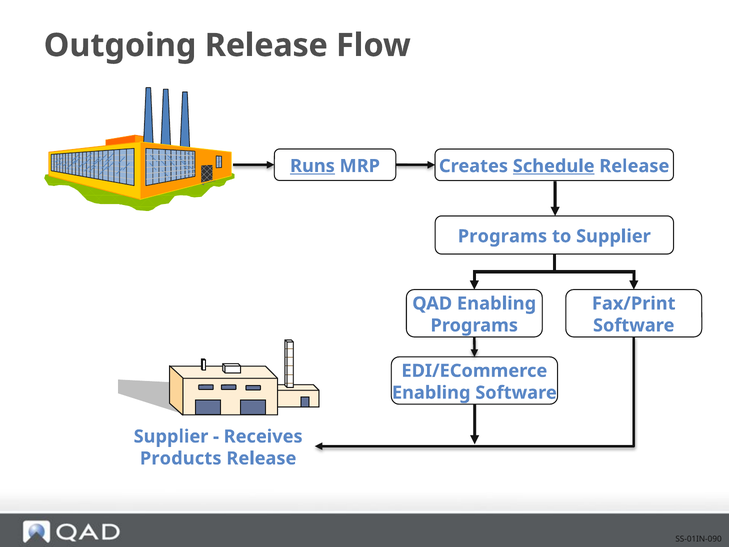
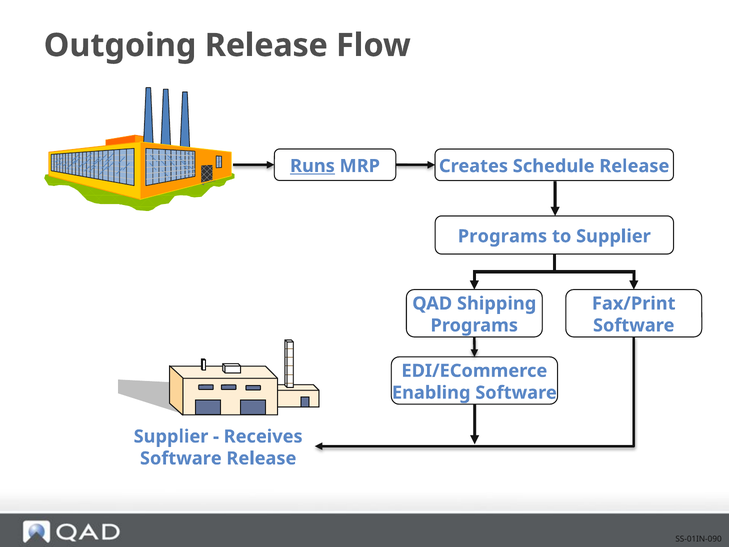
Schedule underline: present -> none (554, 166)
QAD Enabling: Enabling -> Shipping (497, 303)
Products: Products -> Software (181, 458)
